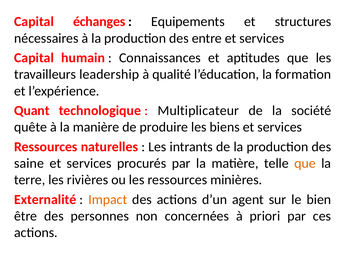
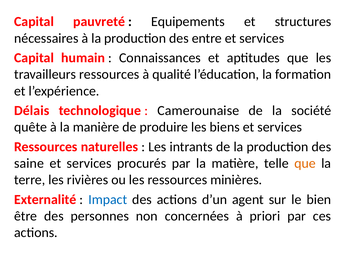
échanges: échanges -> pauvreté (99, 22)
travailleurs leadership: leadership -> ressources (109, 74)
Quant: Quant -> Délais (32, 111)
Multiplicateur: Multiplicateur -> Camerounaise (198, 111)
Impact colour: orange -> blue (108, 200)
